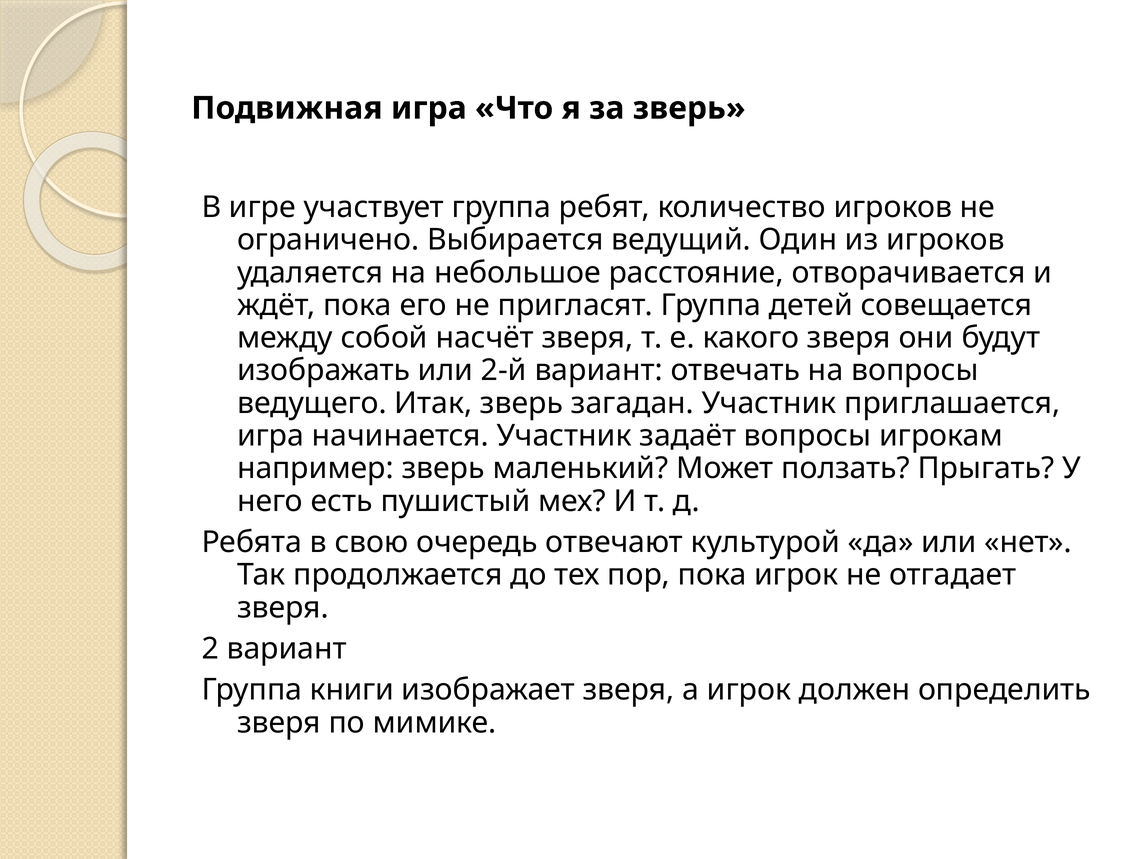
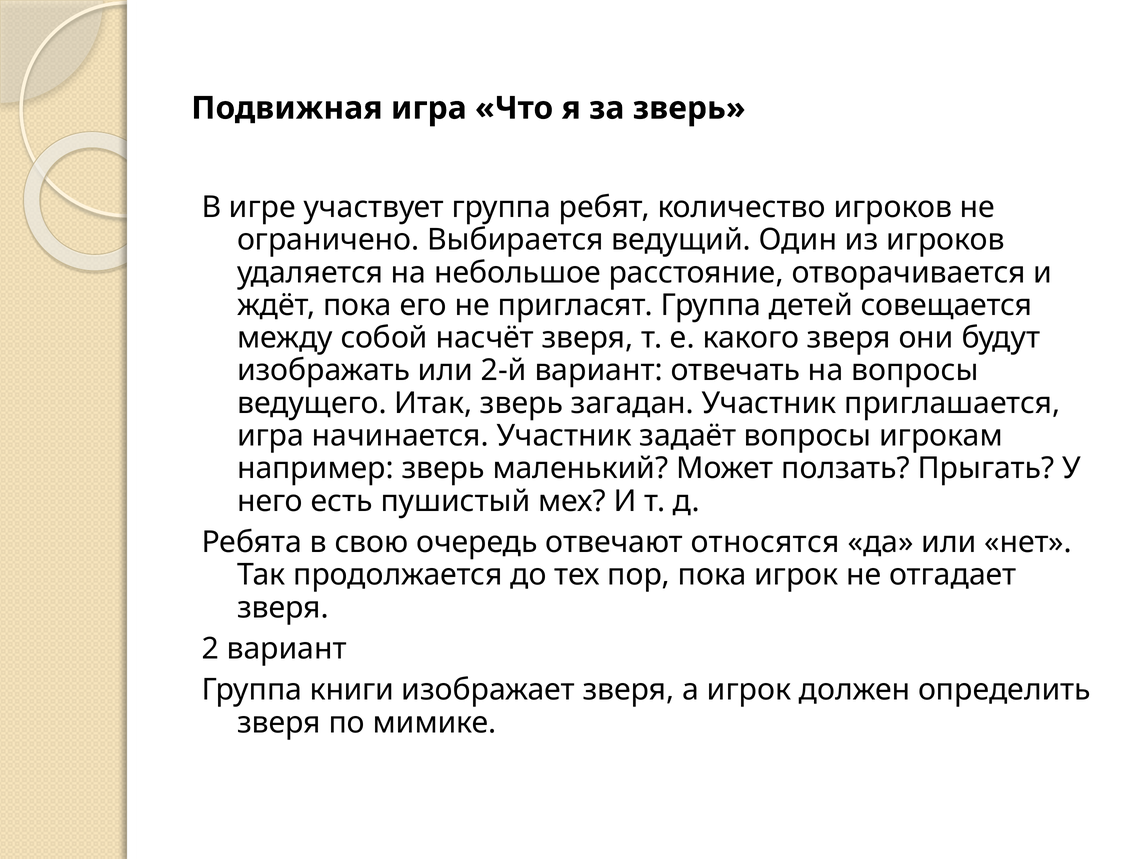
культурой: культурой -> относятся (765, 543)
